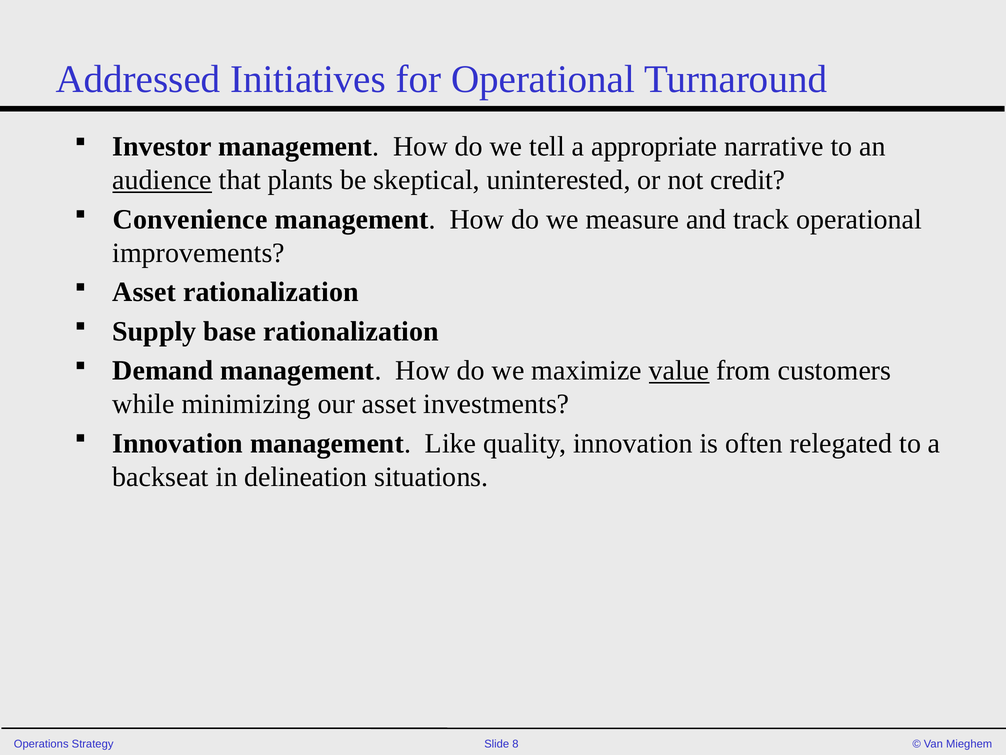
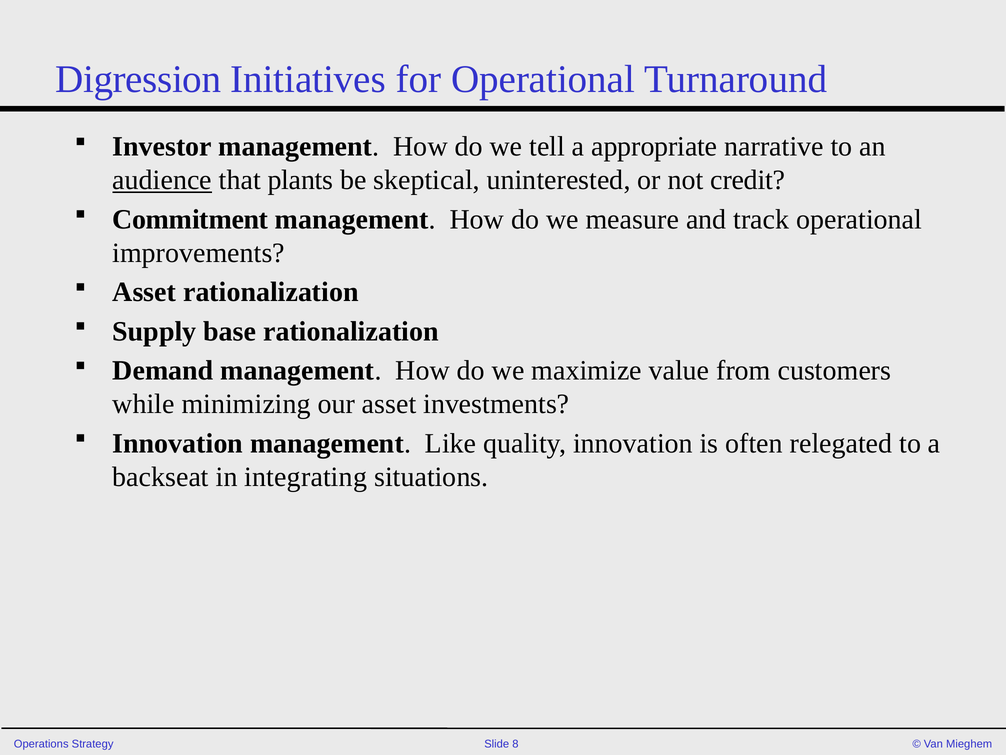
Addressed: Addressed -> Digression (138, 79)
Convenience: Convenience -> Commitment (190, 219)
value underline: present -> none (679, 370)
delineation: delineation -> integrating (306, 477)
